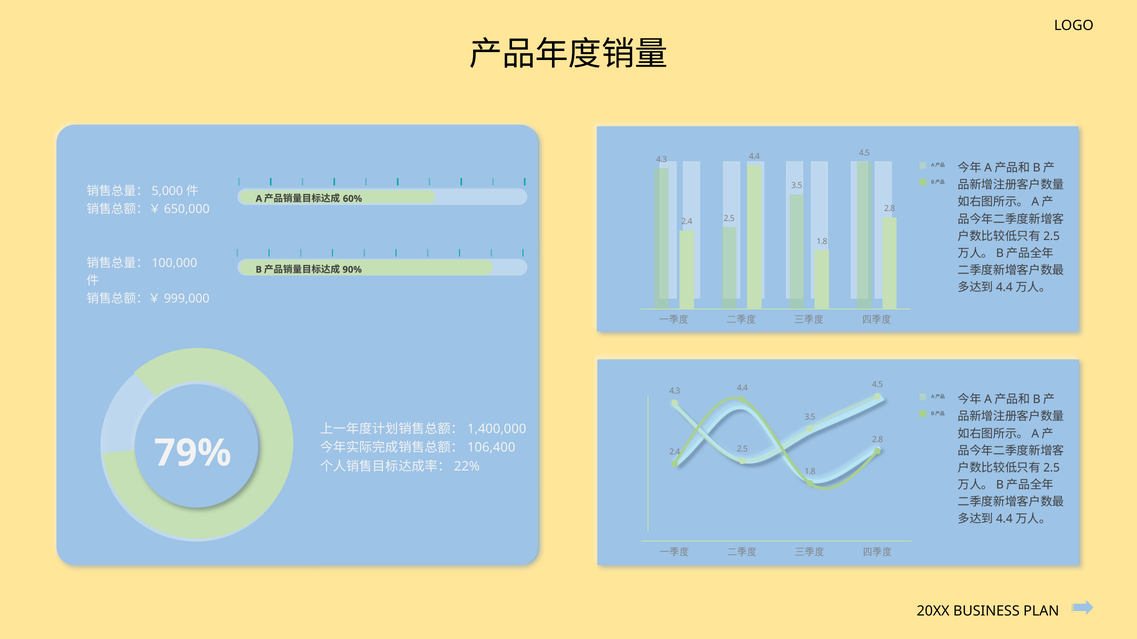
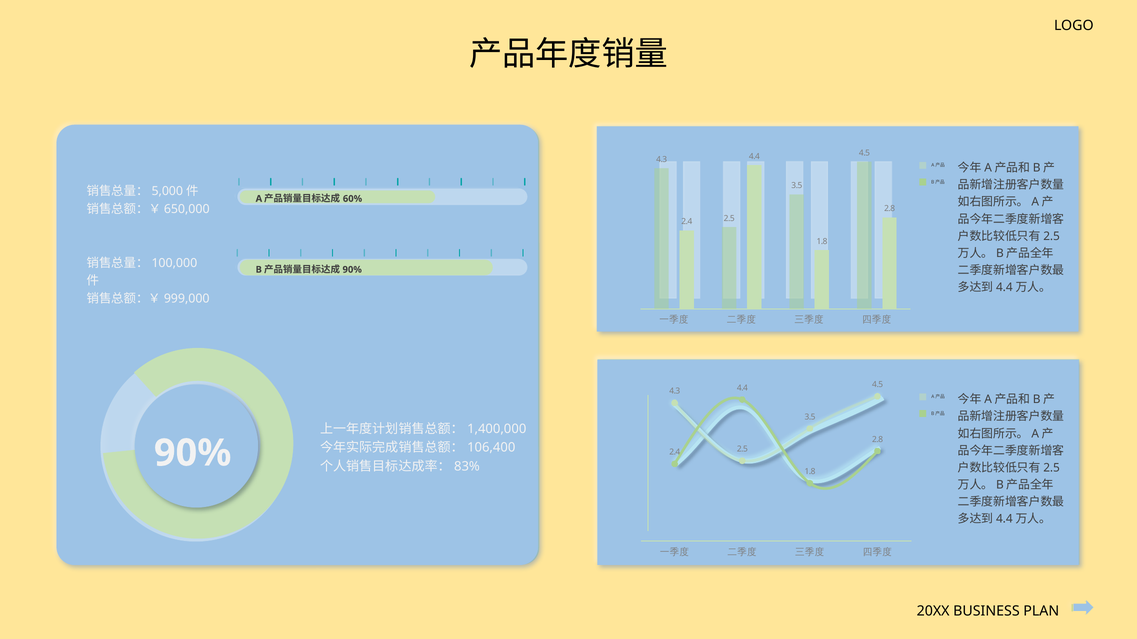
79%: 79% -> 90% (193, 453)
22%: 22% -> 83% (467, 467)
